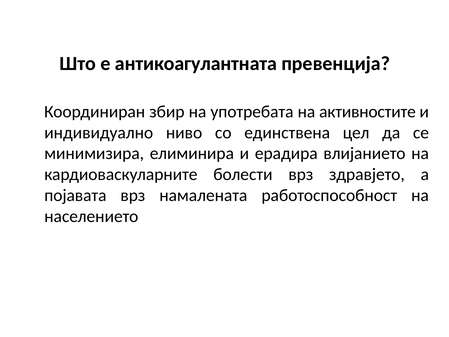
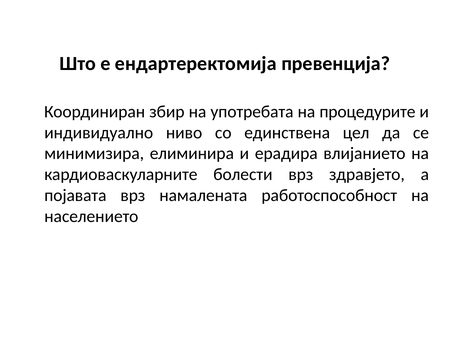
антикоагулантната: антикоагулантната -> ендартеректомија (196, 63)
активностите: активностите -> процедурите (367, 112)
